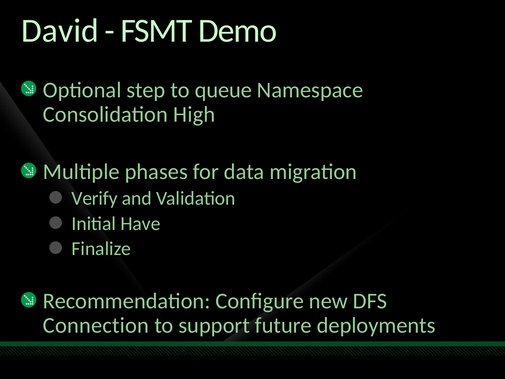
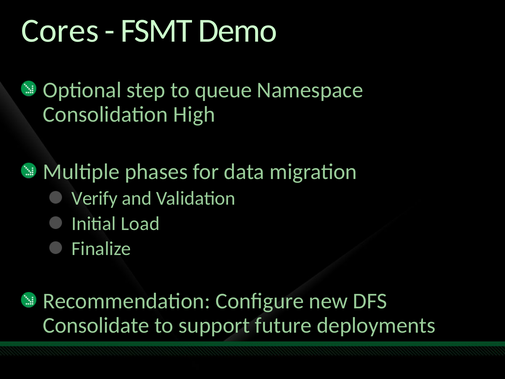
David: David -> Cores (60, 31)
Have: Have -> Load (140, 224)
Connection: Connection -> Consolidate (96, 325)
